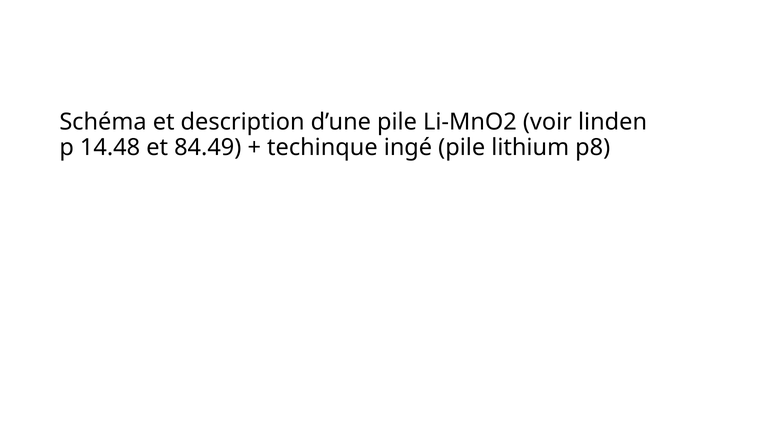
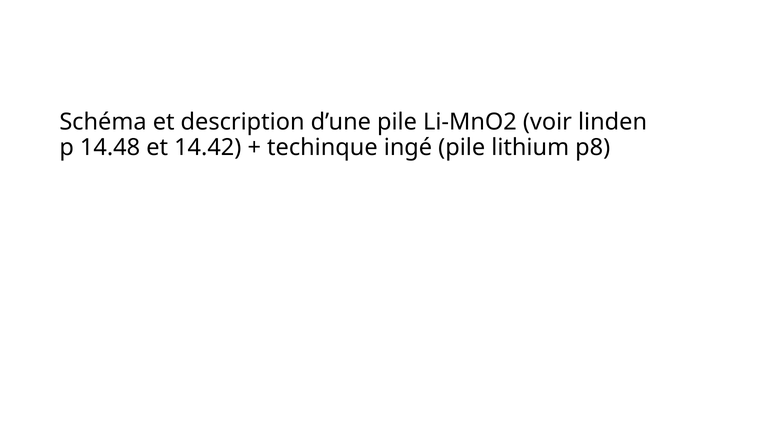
84.49: 84.49 -> 14.42 (208, 147)
